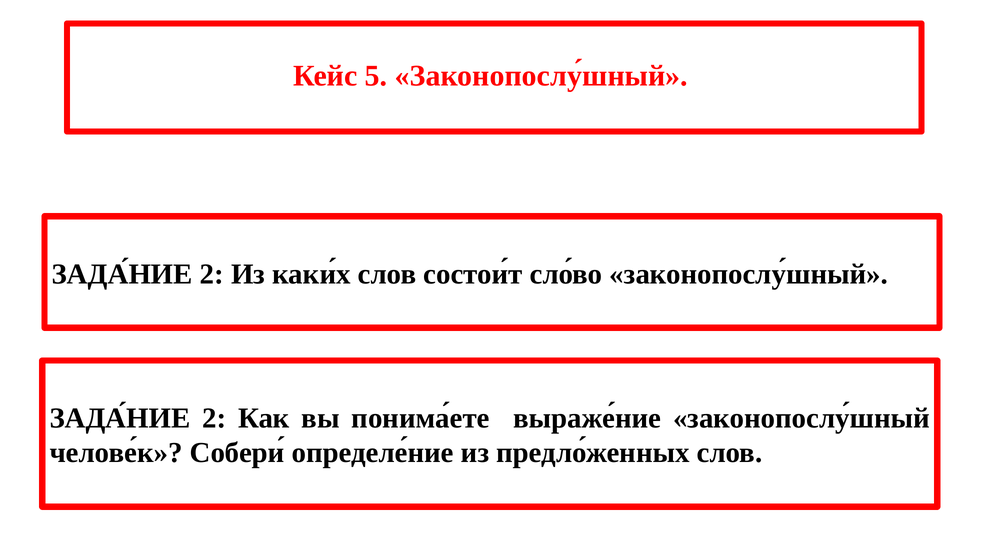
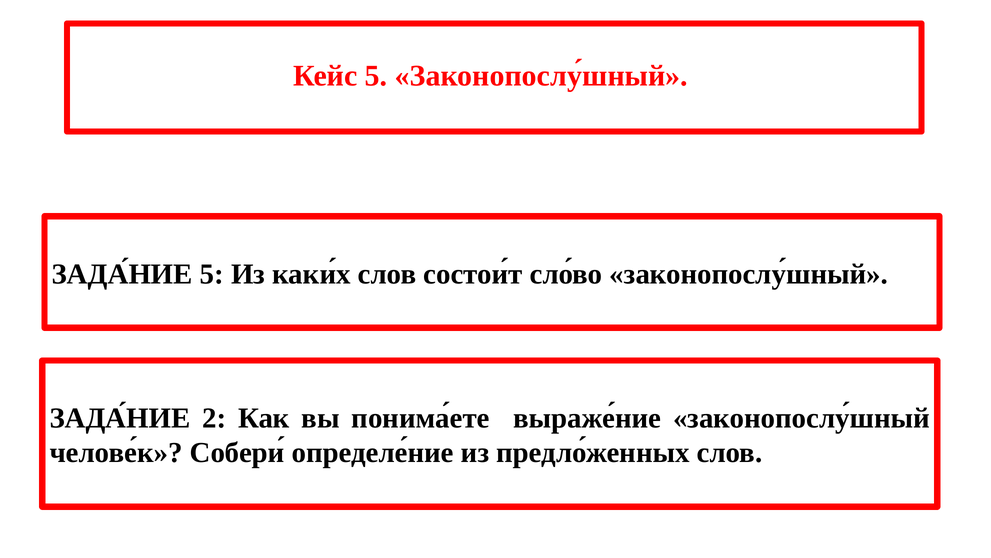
2: 2 -> 5 (212, 274)
